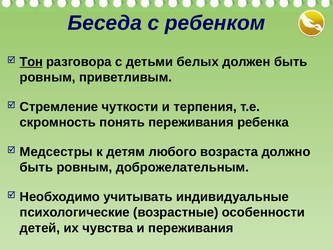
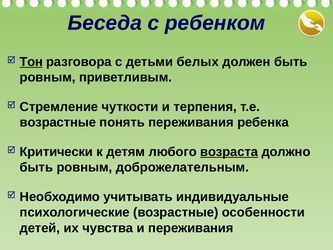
скромность: скромность -> возрастные (58, 122)
Медсестры: Медсестры -> Критически (56, 152)
возраста underline: none -> present (229, 152)
